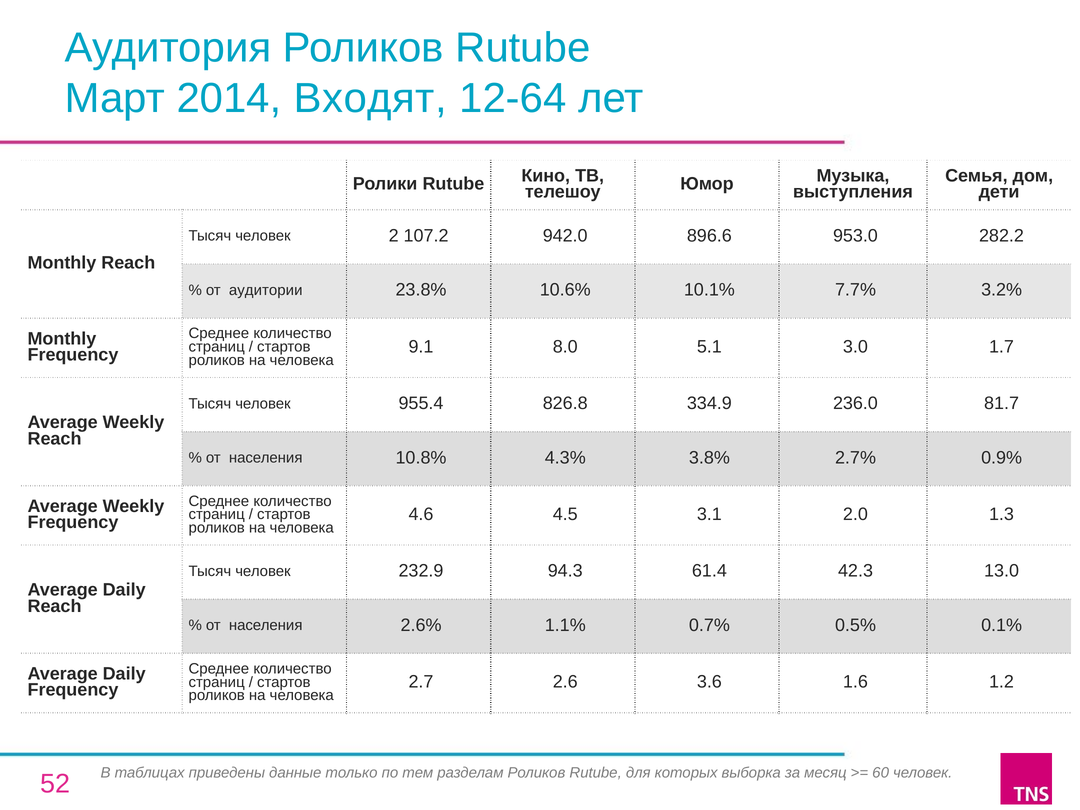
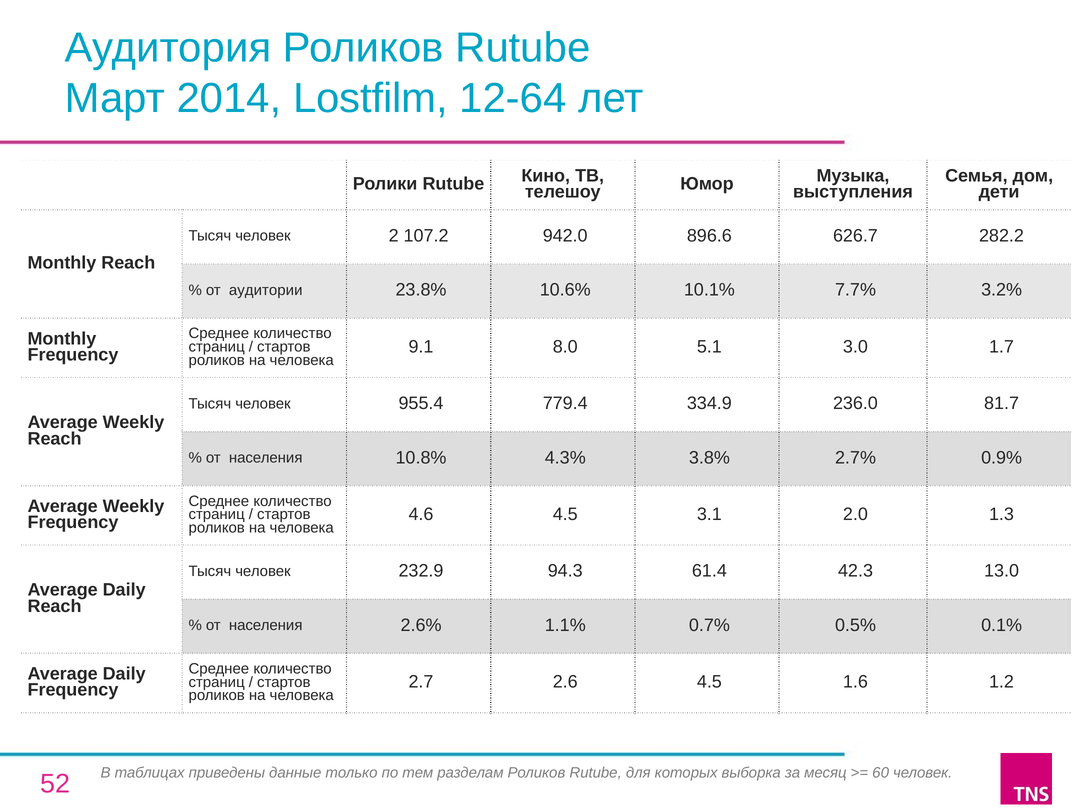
Входят: Входят -> Lostfilm (370, 98)
953.0: 953.0 -> 626.7 (855, 236)
826.8: 826.8 -> 779.4 (565, 403)
2.6 3.6: 3.6 -> 4.5 (709, 682)
